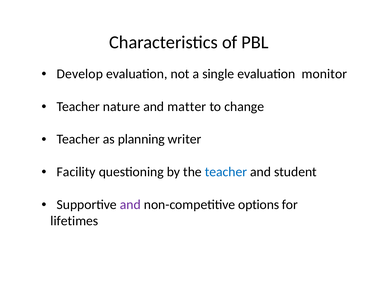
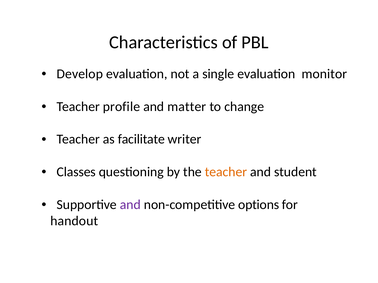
nature: nature -> profile (121, 107)
planning: planning -> facilitate (141, 139)
Facility: Facility -> Classes (76, 172)
teacher colour: blue -> orange (226, 172)
lifetimes: lifetimes -> handout (74, 221)
